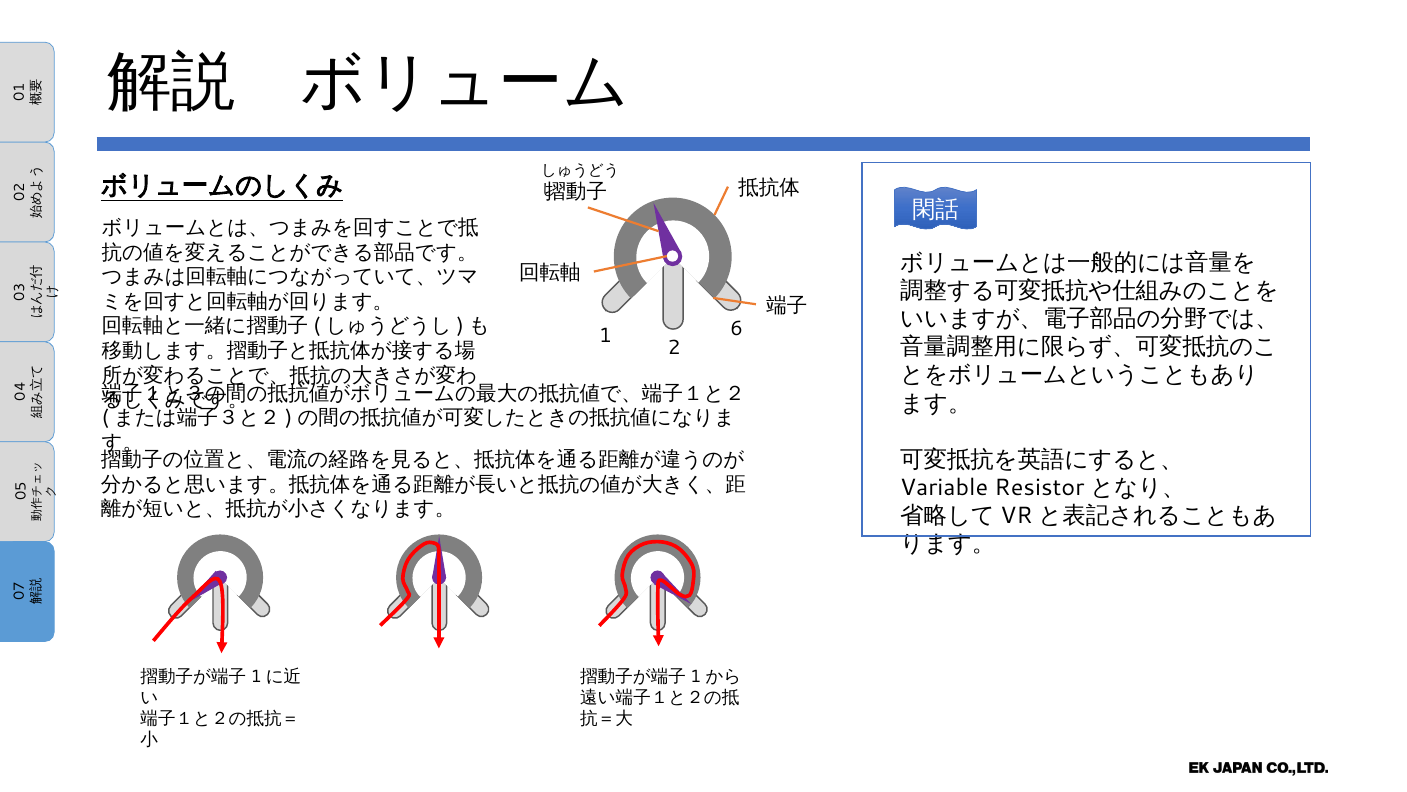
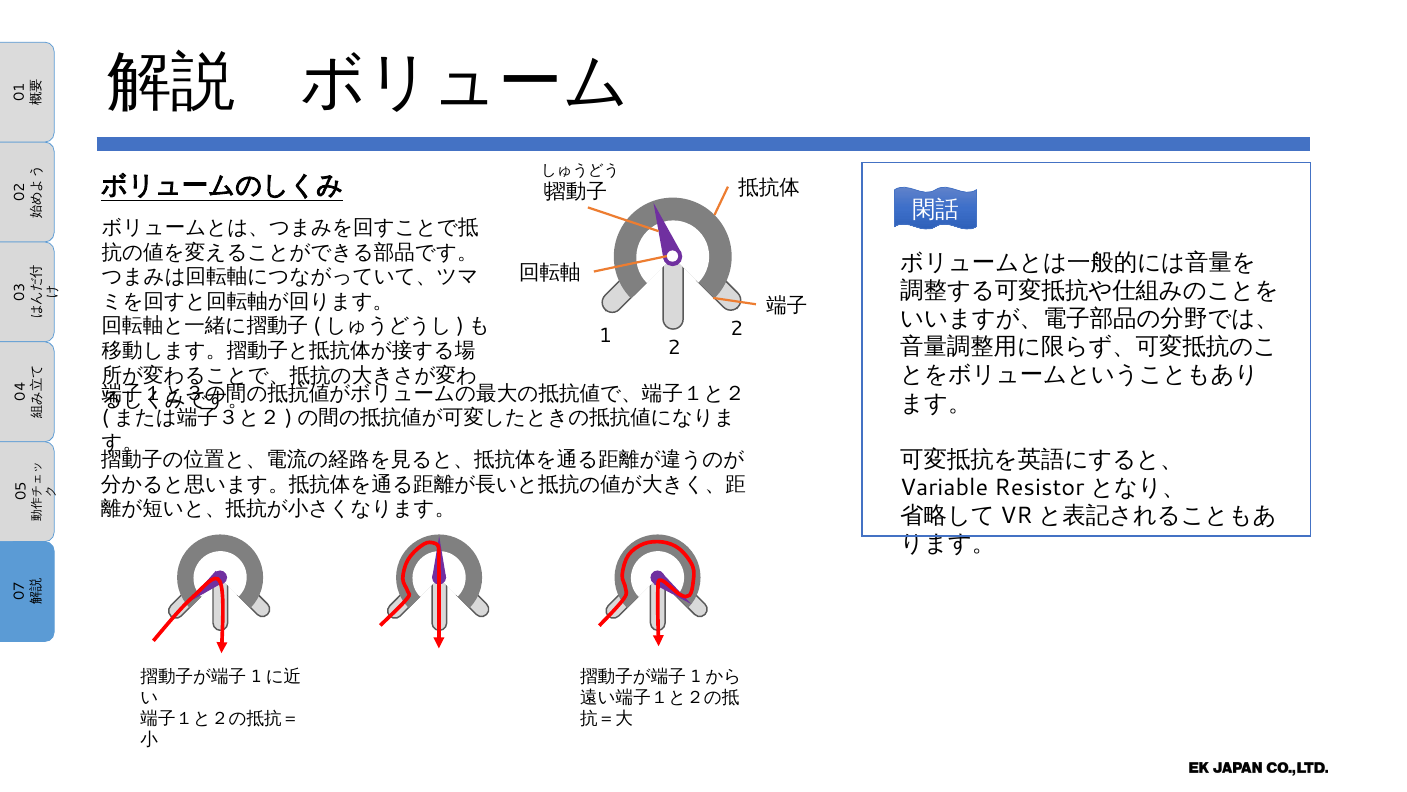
1 6: 6 -> 2 (737, 329)
